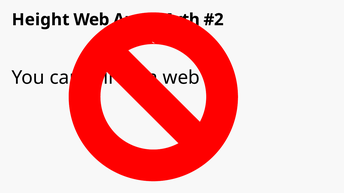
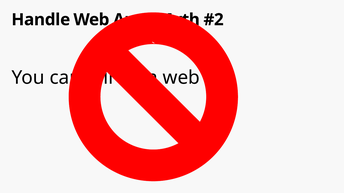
Height: Height -> Handle (41, 20)
